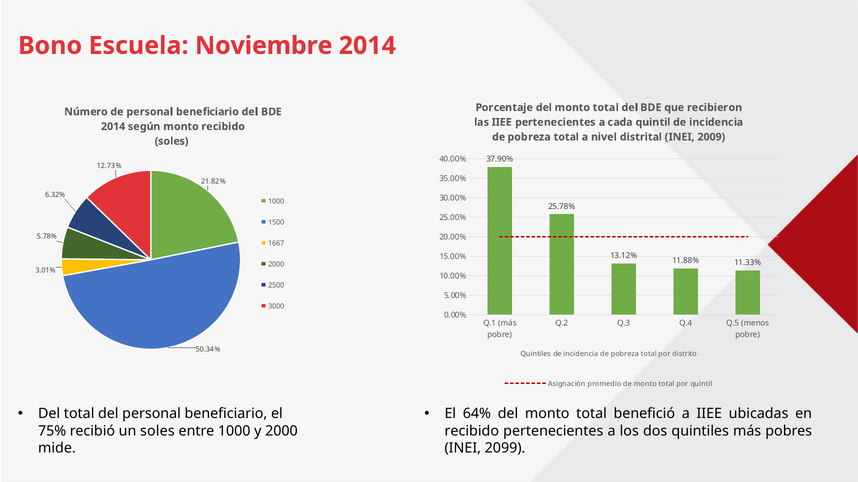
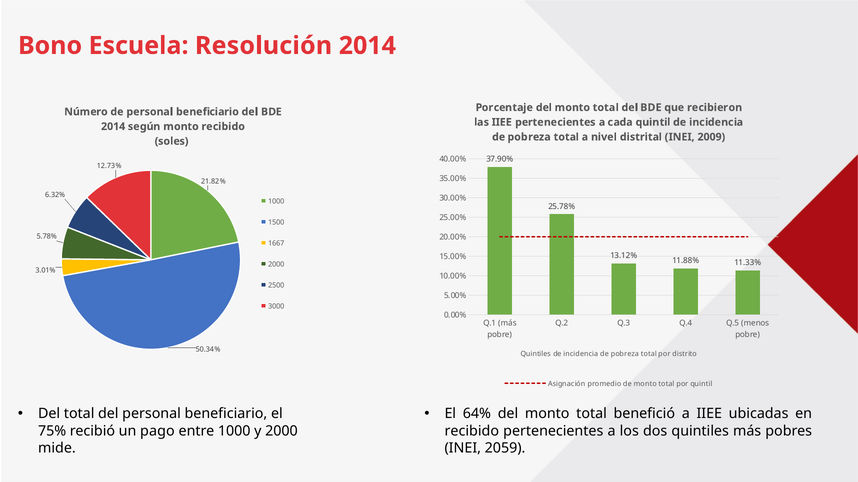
Noviembre: Noviembre -> Resolución (264, 46)
un soles: soles -> pago (157, 431)
2099: 2099 -> 2059 (505, 449)
